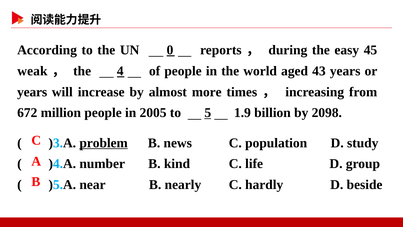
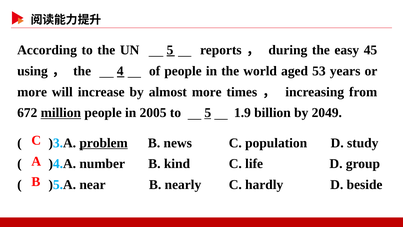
UN 0: 0 -> 5 (170, 50)
weak: weak -> using (32, 71)
43: 43 -> 53 (319, 71)
years: years -> more (32, 92)
million underline: none -> present (61, 113)
2098: 2098 -> 2049 (327, 113)
